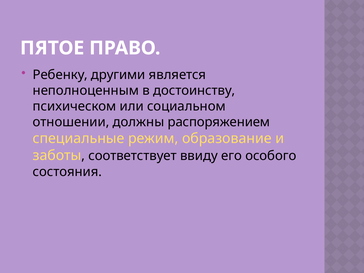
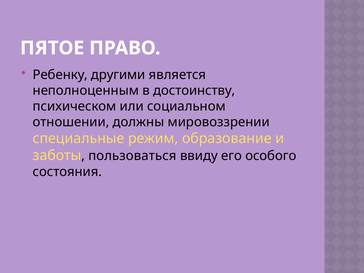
распоряжением: распоряжением -> мировоззрении (219, 122)
соответствует: соответствует -> пользоваться (132, 156)
